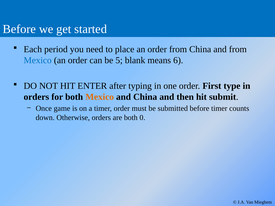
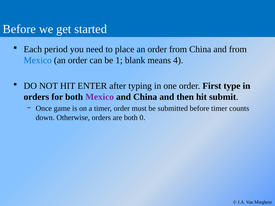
5: 5 -> 1 (119, 60)
6: 6 -> 4 (178, 60)
Mexico colour: orange -> purple (100, 97)
